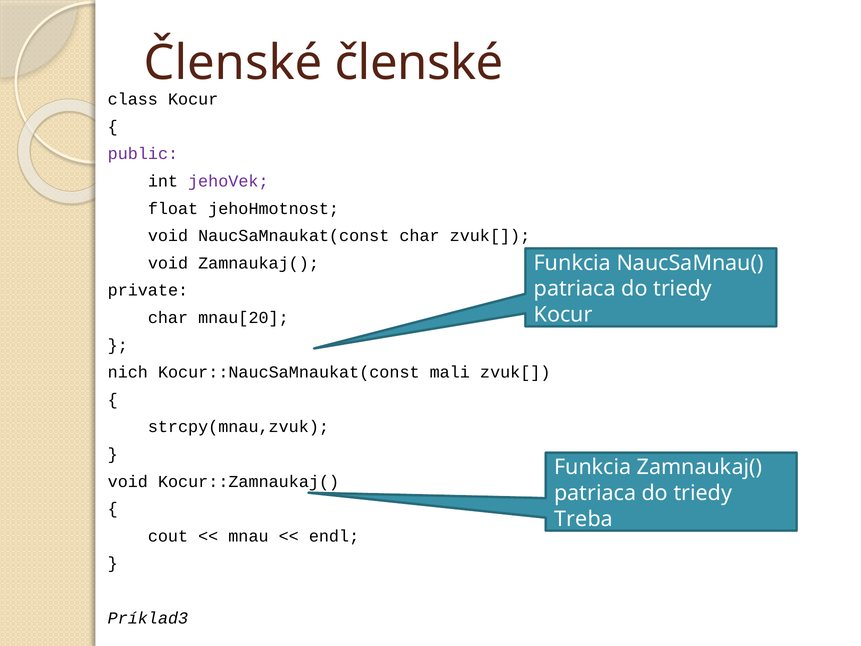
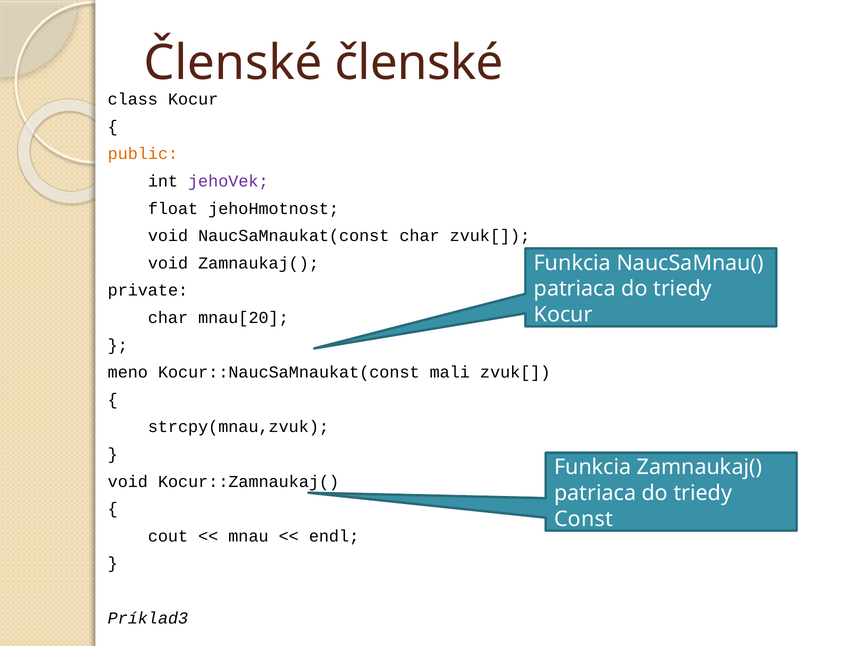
public colour: purple -> orange (143, 154)
nich: nich -> meno (128, 372)
Treba: Treba -> Const (584, 519)
